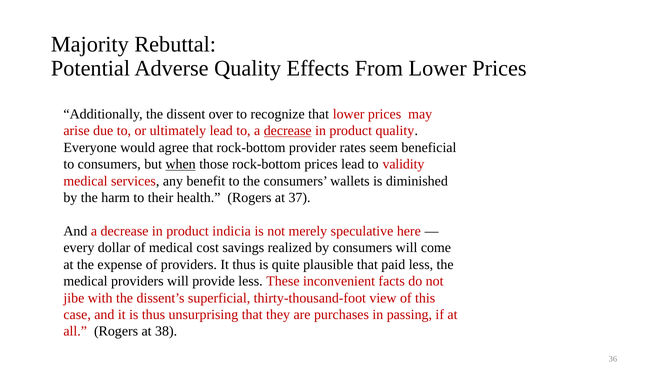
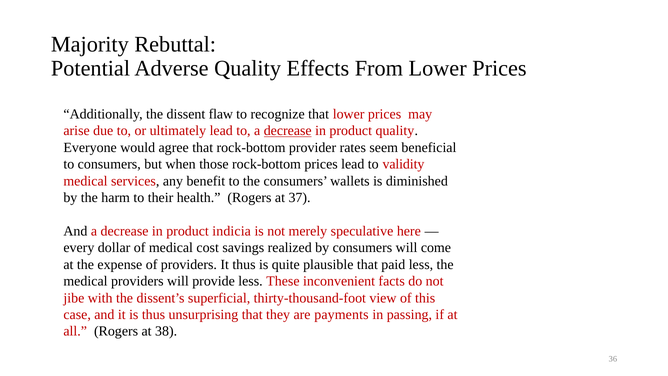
over: over -> flaw (221, 114)
when underline: present -> none (181, 164)
purchases: purchases -> payments (341, 314)
